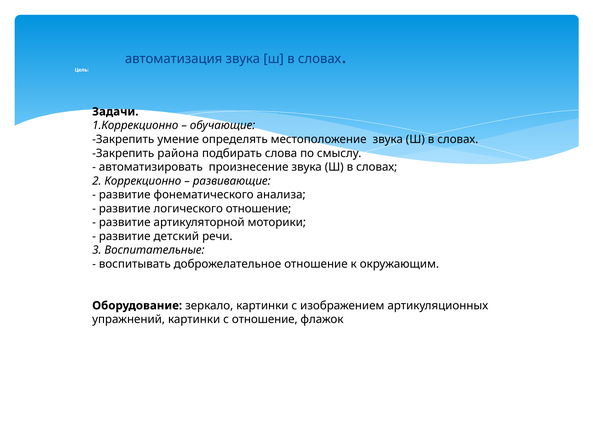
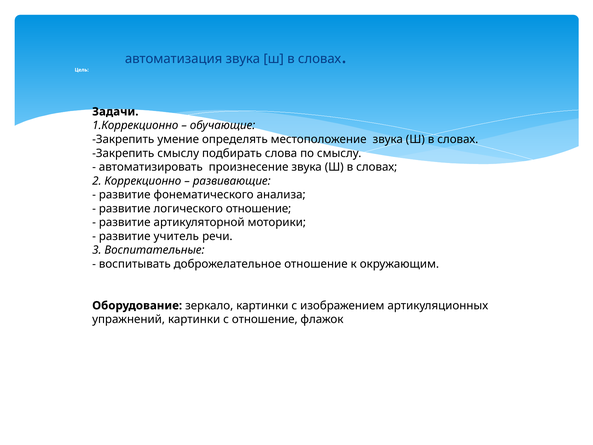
Закрепить района: района -> смыслу (178, 153)
детский: детский -> учитель (176, 236)
